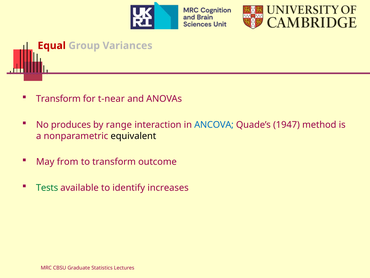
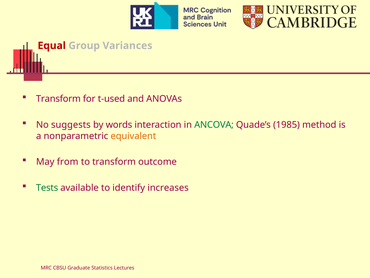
t-near: t-near -> t-used (111, 99)
produces: produces -> suggests (71, 125)
range: range -> words (119, 125)
ANCOVA colour: blue -> green (214, 125)
1947: 1947 -> 1985 (286, 125)
equivalent colour: black -> orange (133, 136)
